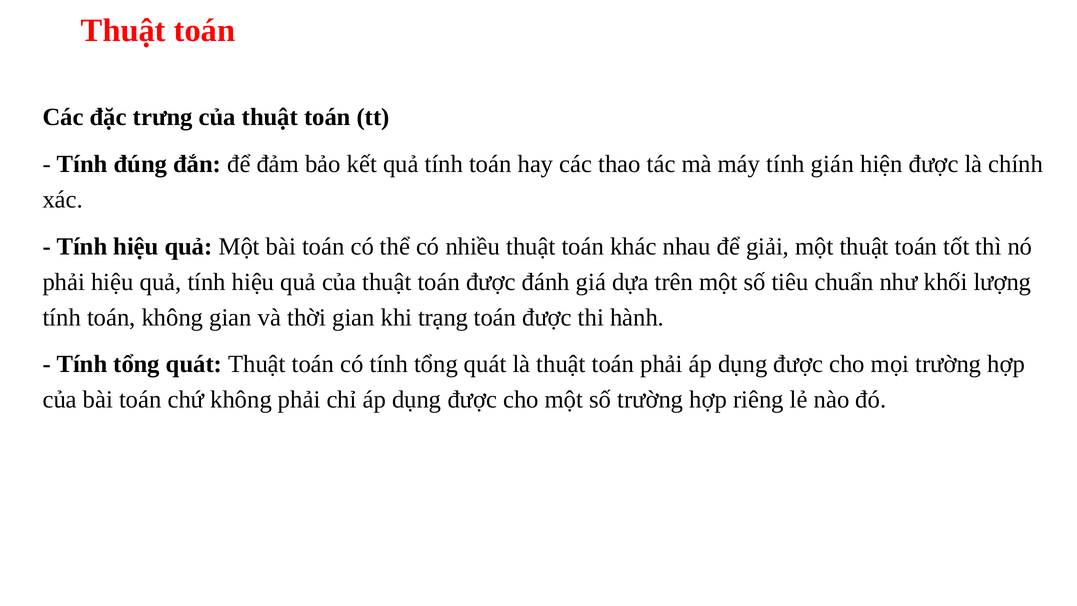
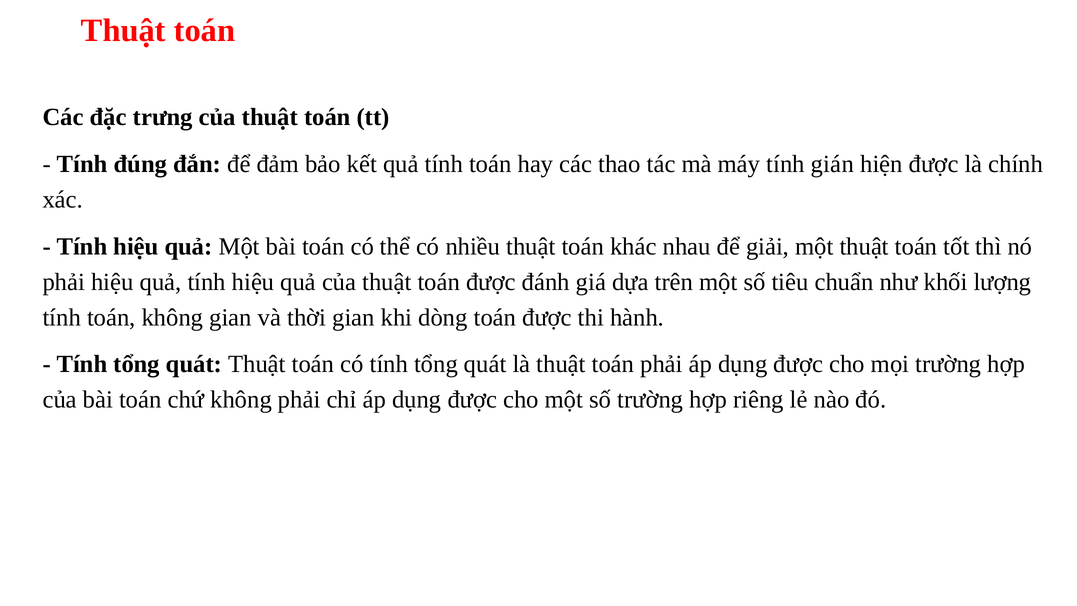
trạng: trạng -> dòng (443, 317)
